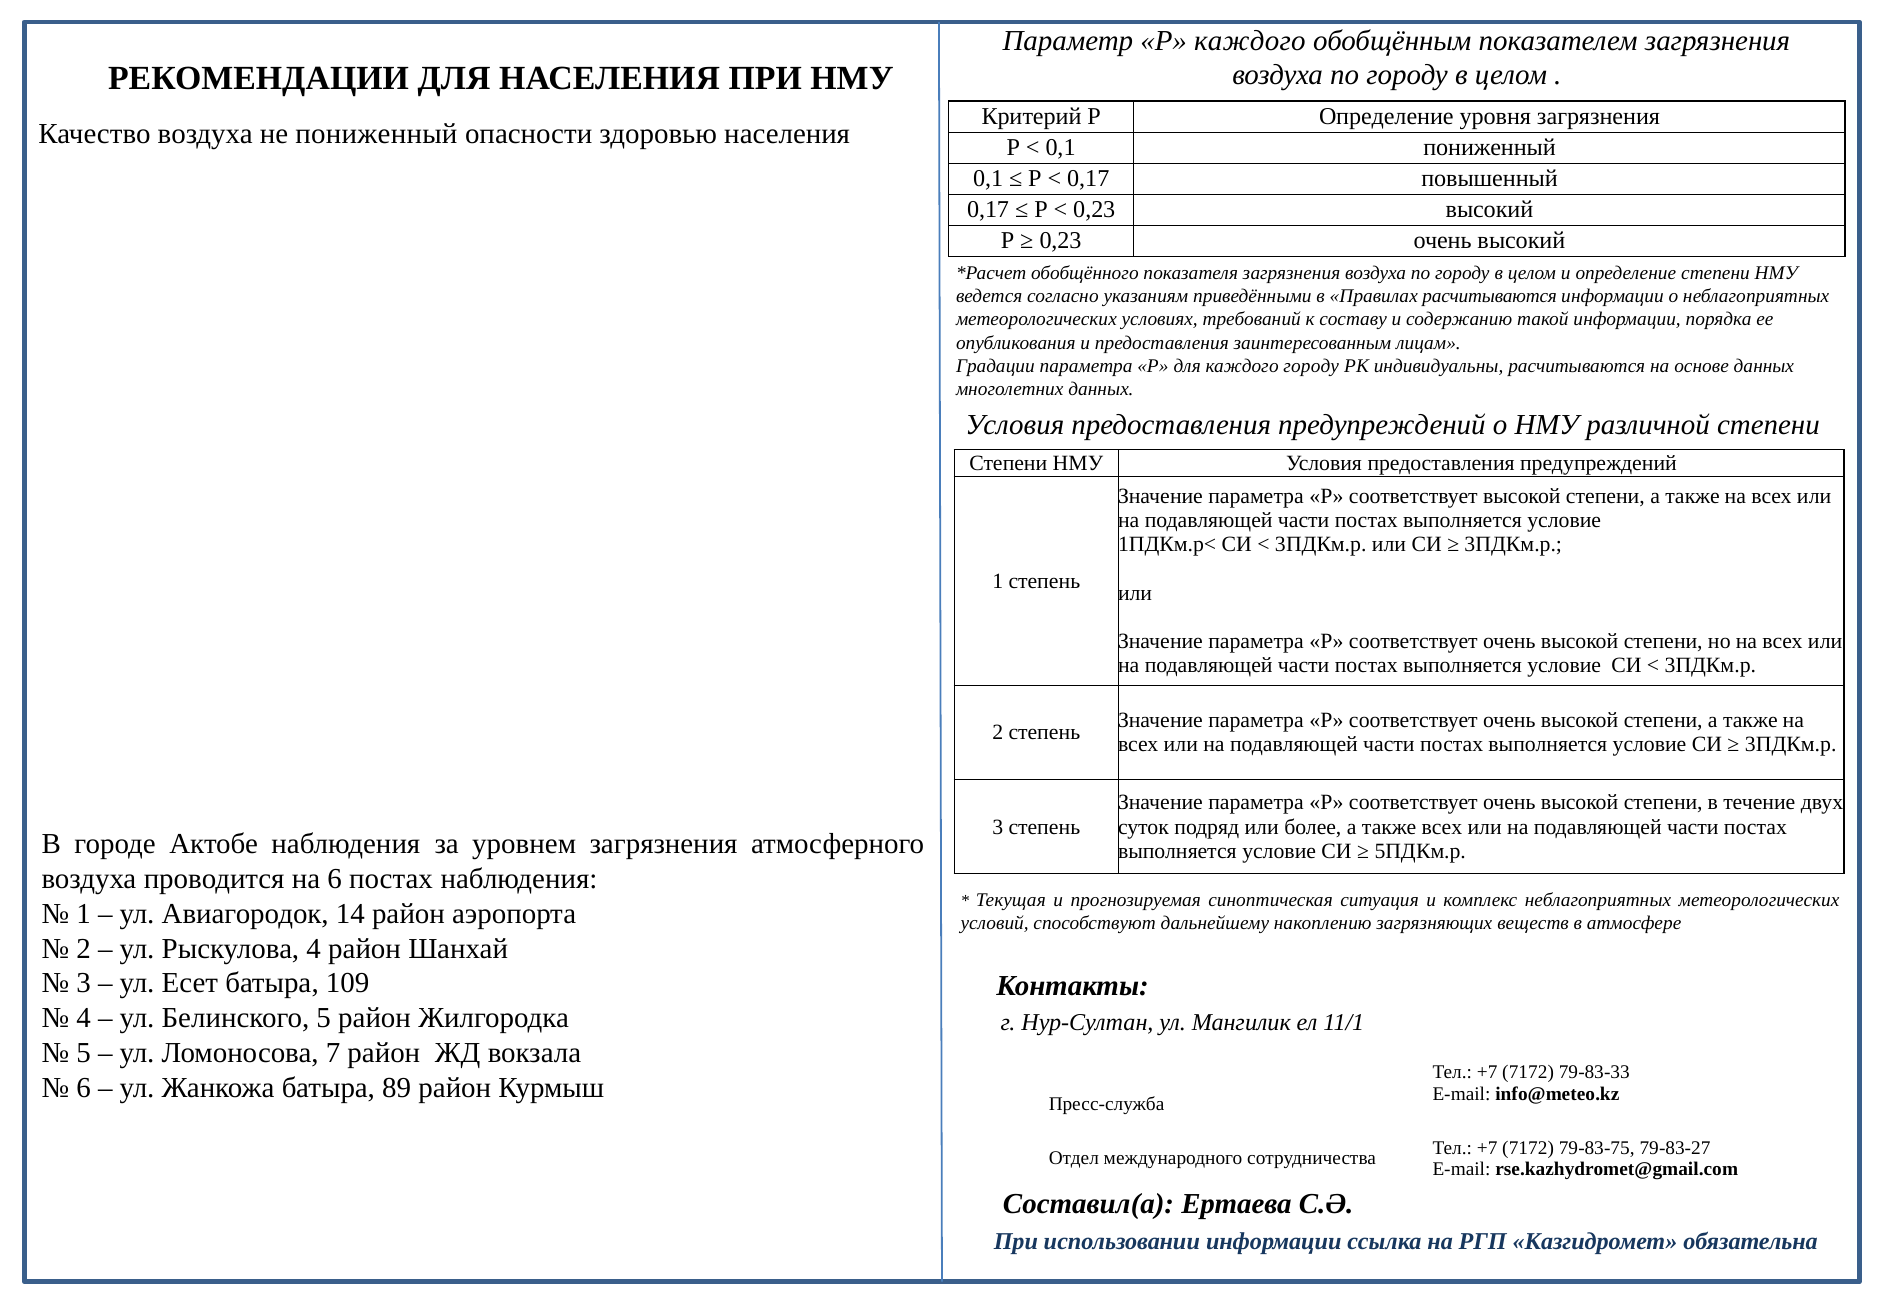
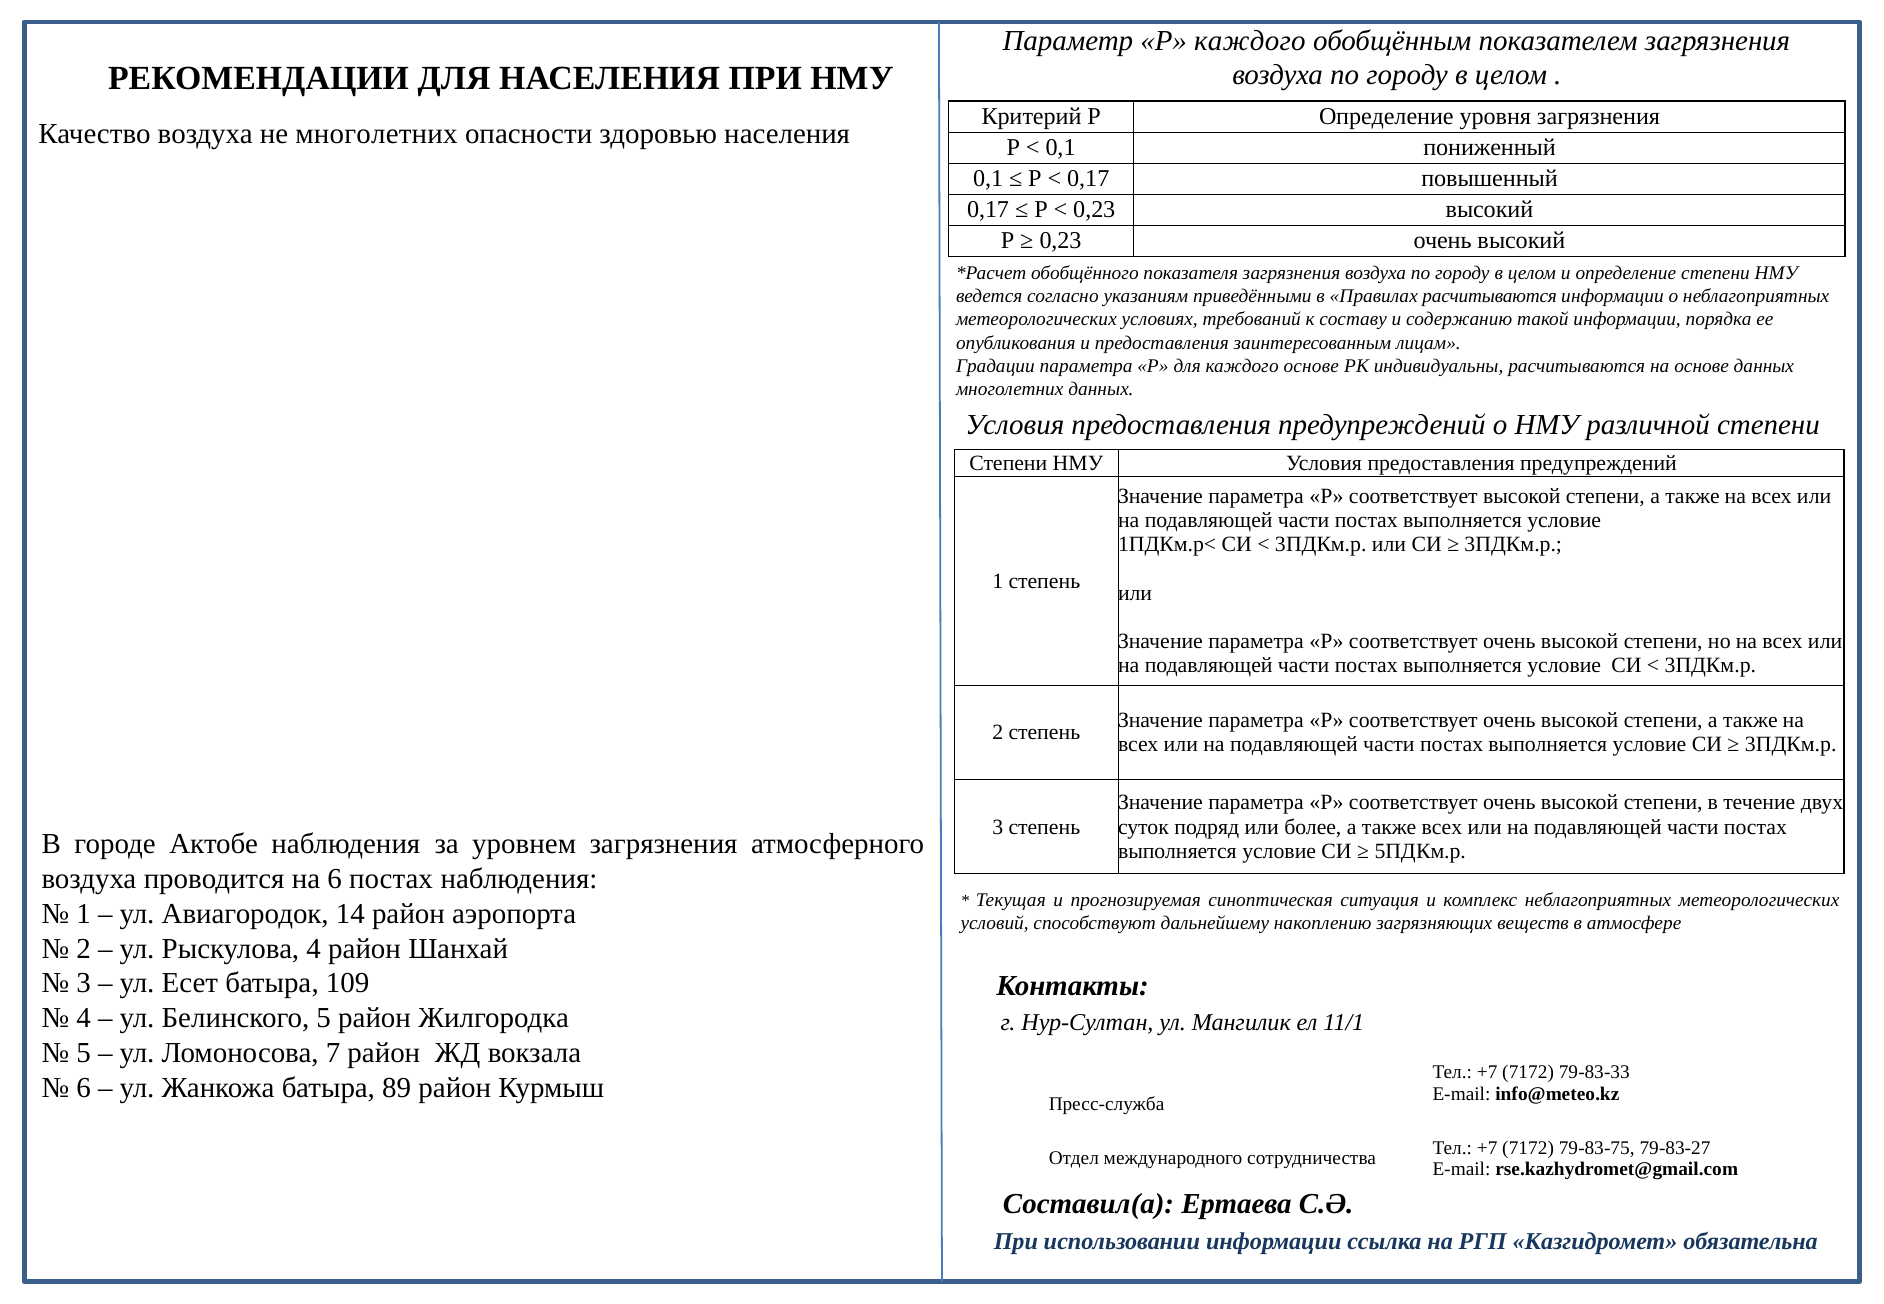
не пониженный: пониженный -> многолетних (376, 134)
каждого городу: городу -> основе (1311, 366)
